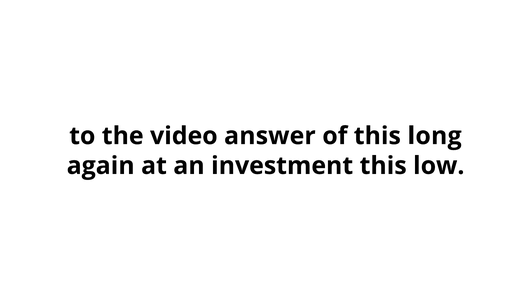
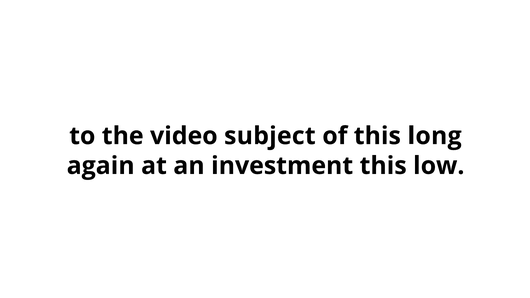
answer: answer -> subject (270, 136)
